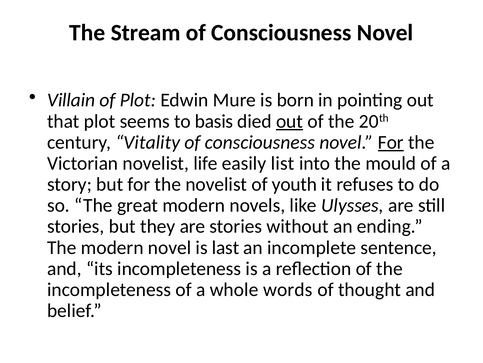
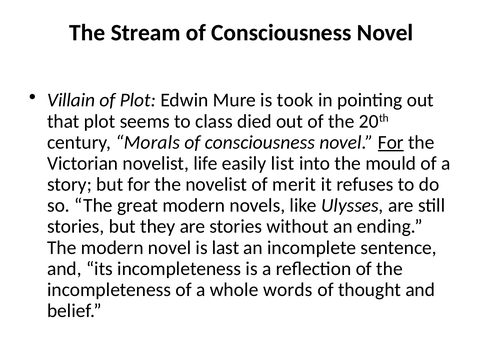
born: born -> took (295, 100)
basis: basis -> class (214, 121)
out underline: present -> none (290, 121)
Vitality: Vitality -> Morals (148, 142)
youth: youth -> merit (294, 184)
